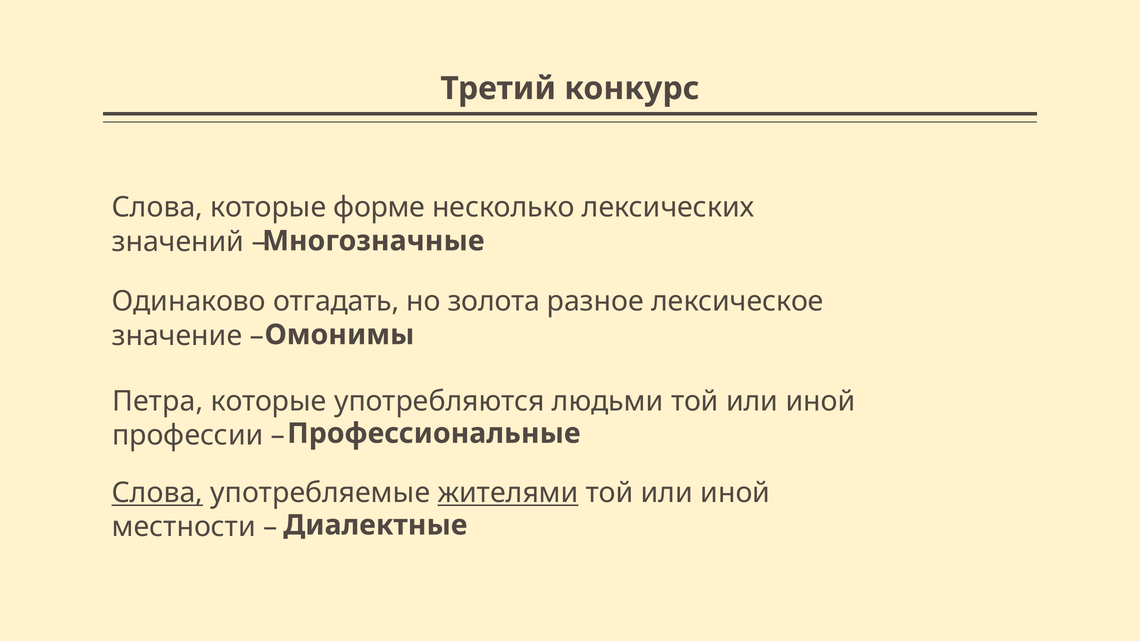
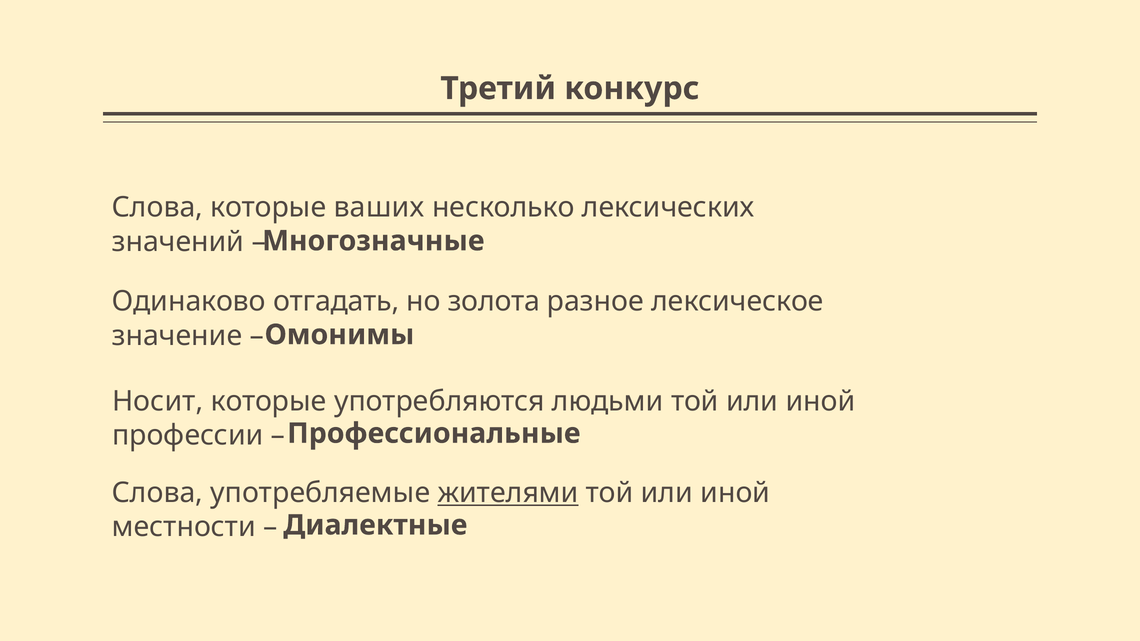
форме: форме -> ваших (379, 208)
Петра: Петра -> Носит (158, 401)
Слова underline: present -> none (157, 493)
